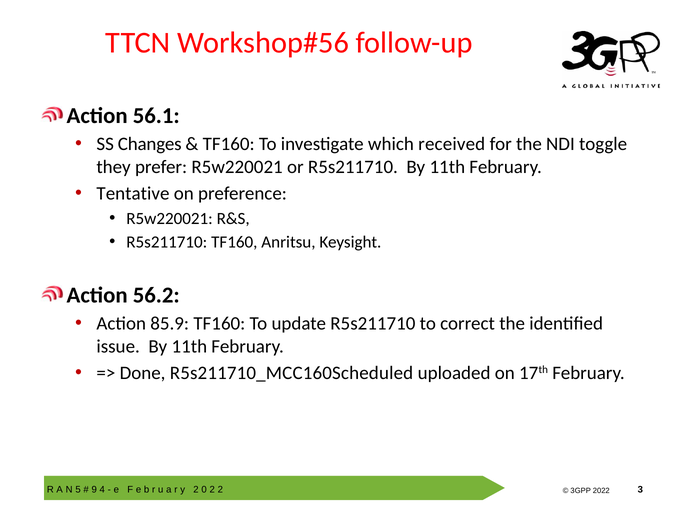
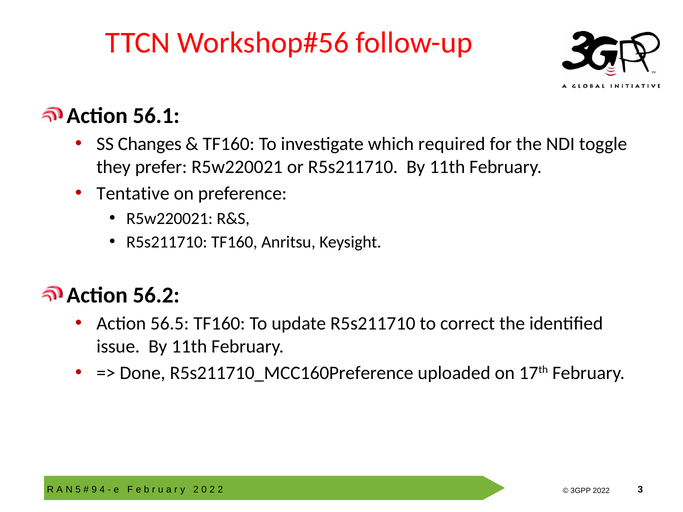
received: received -> required (452, 144)
85.9: 85.9 -> 56.5 (170, 324)
R5s211710_MCC160Scheduled: R5s211710_MCC160Scheduled -> R5s211710_MCC160Preference (292, 373)
